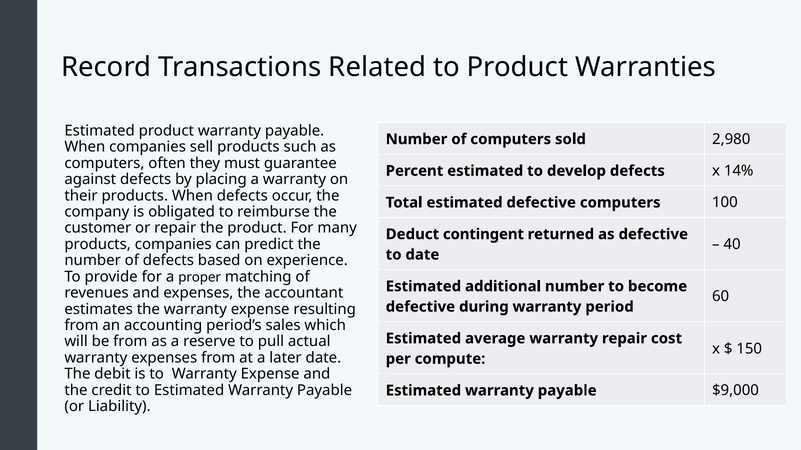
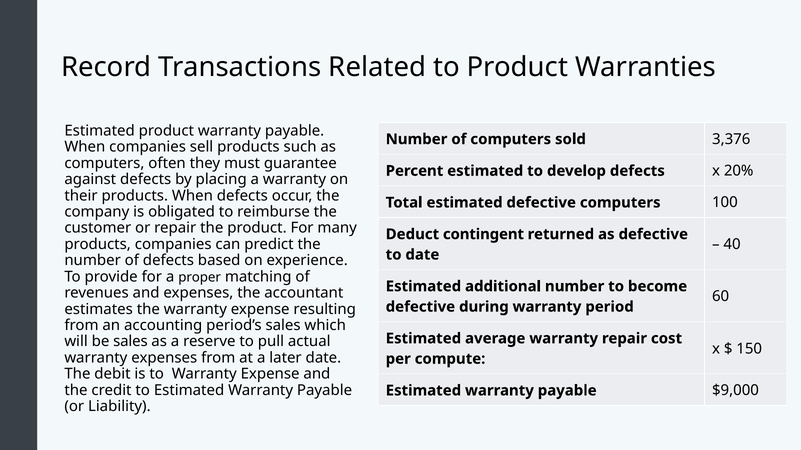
2,980: 2,980 -> 3,376 (731, 139)
14%: 14% -> 20% (739, 171)
be from: from -> sales (130, 342)
